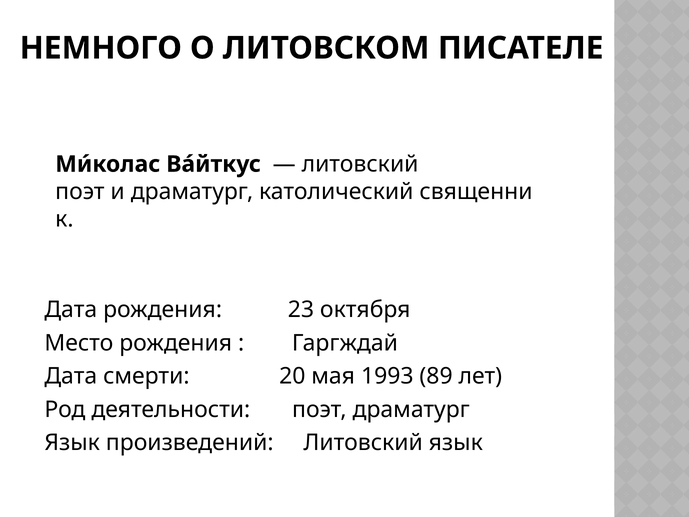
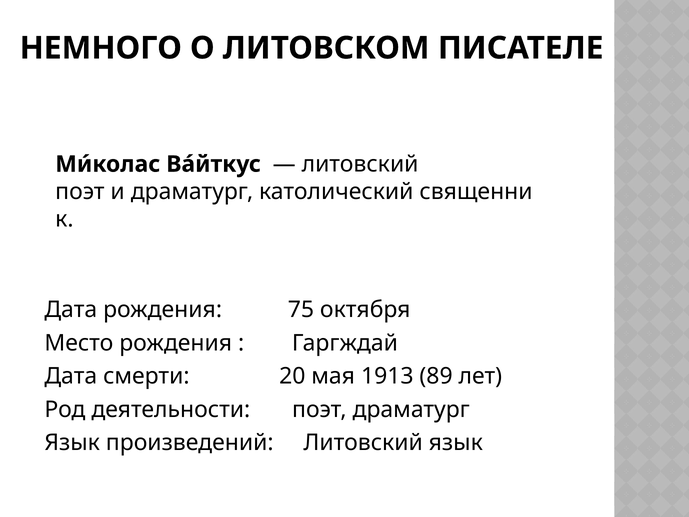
23: 23 -> 75 (301, 309)
1993: 1993 -> 1913 (387, 376)
